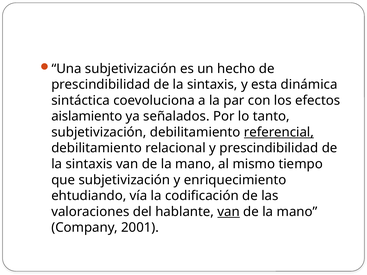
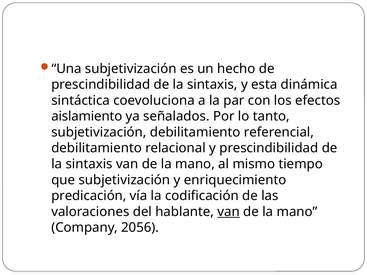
referencial underline: present -> none (279, 132)
ehtudiando: ehtudiando -> predicación (89, 196)
2001: 2001 -> 2056 (140, 228)
